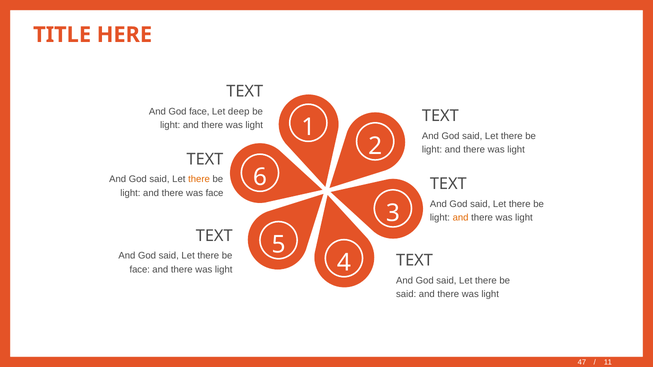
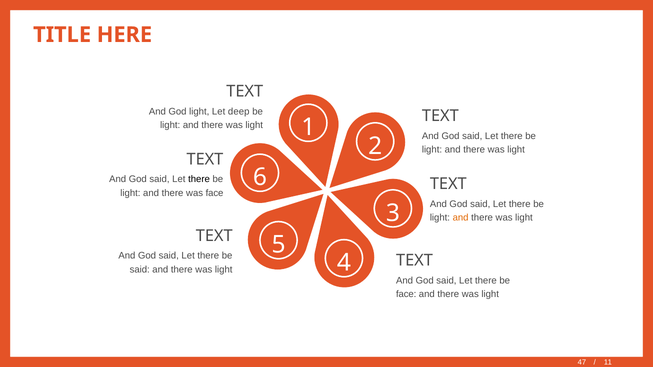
God face: face -> light (199, 112)
there colour: orange -> black (199, 180)
face: face -> said (140, 270)
said: said -> face (406, 294)
